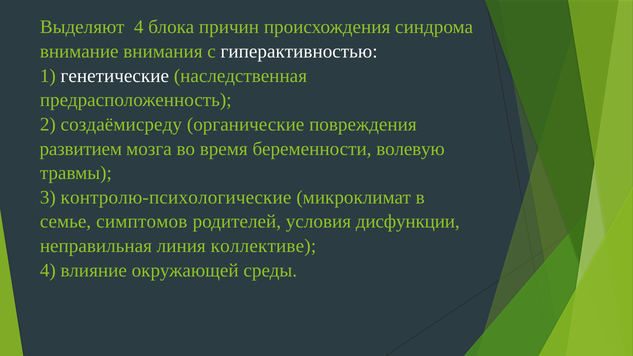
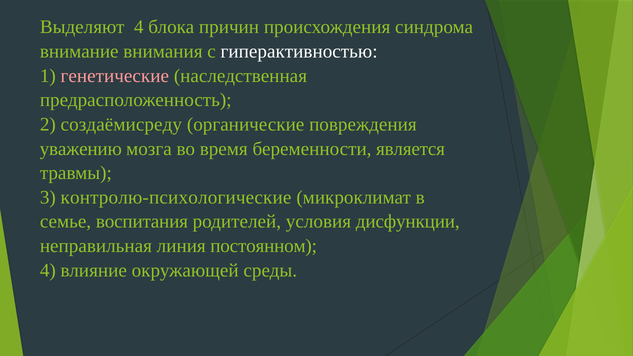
генетические colour: white -> pink (115, 76)
развитием: развитием -> уважению (81, 149)
волевую: волевую -> является (411, 149)
симптомов: симптомов -> воспитания (142, 222)
коллективе: коллективе -> постоянном (264, 246)
